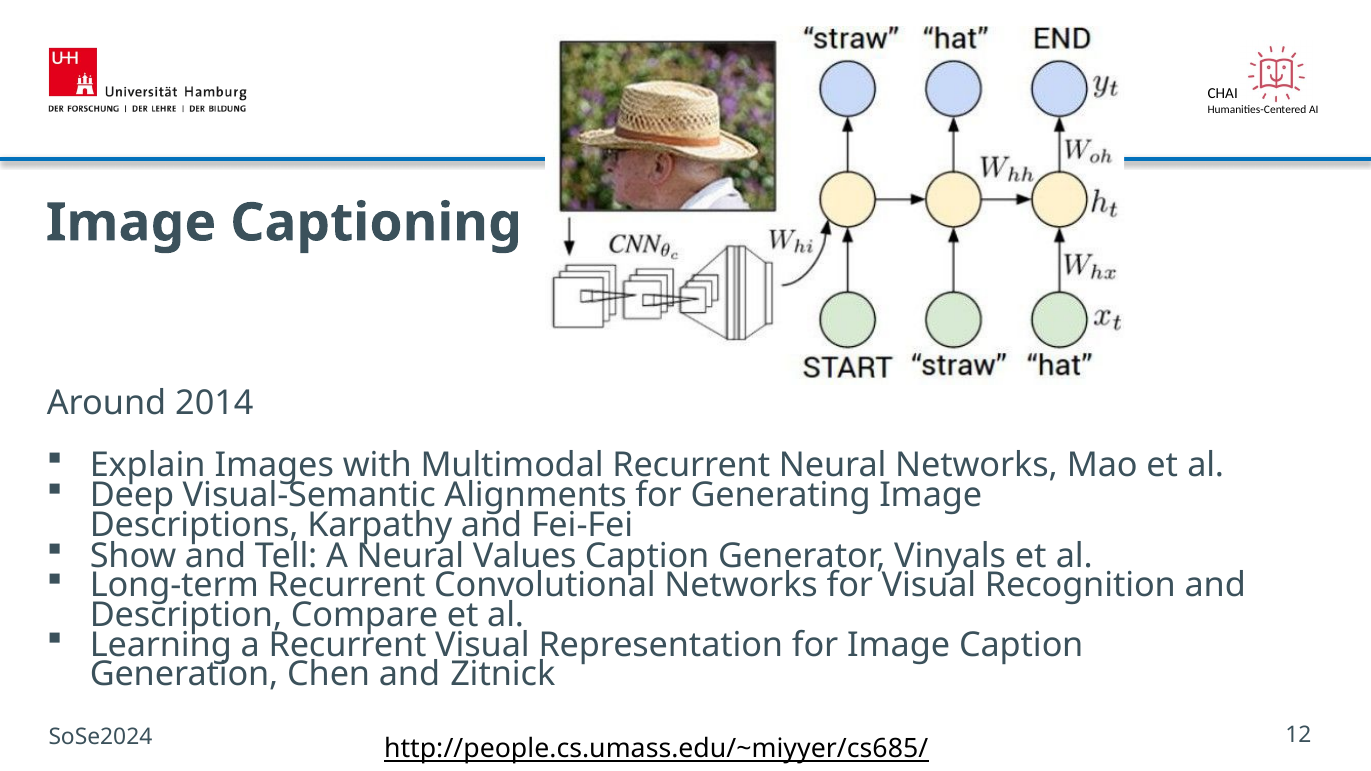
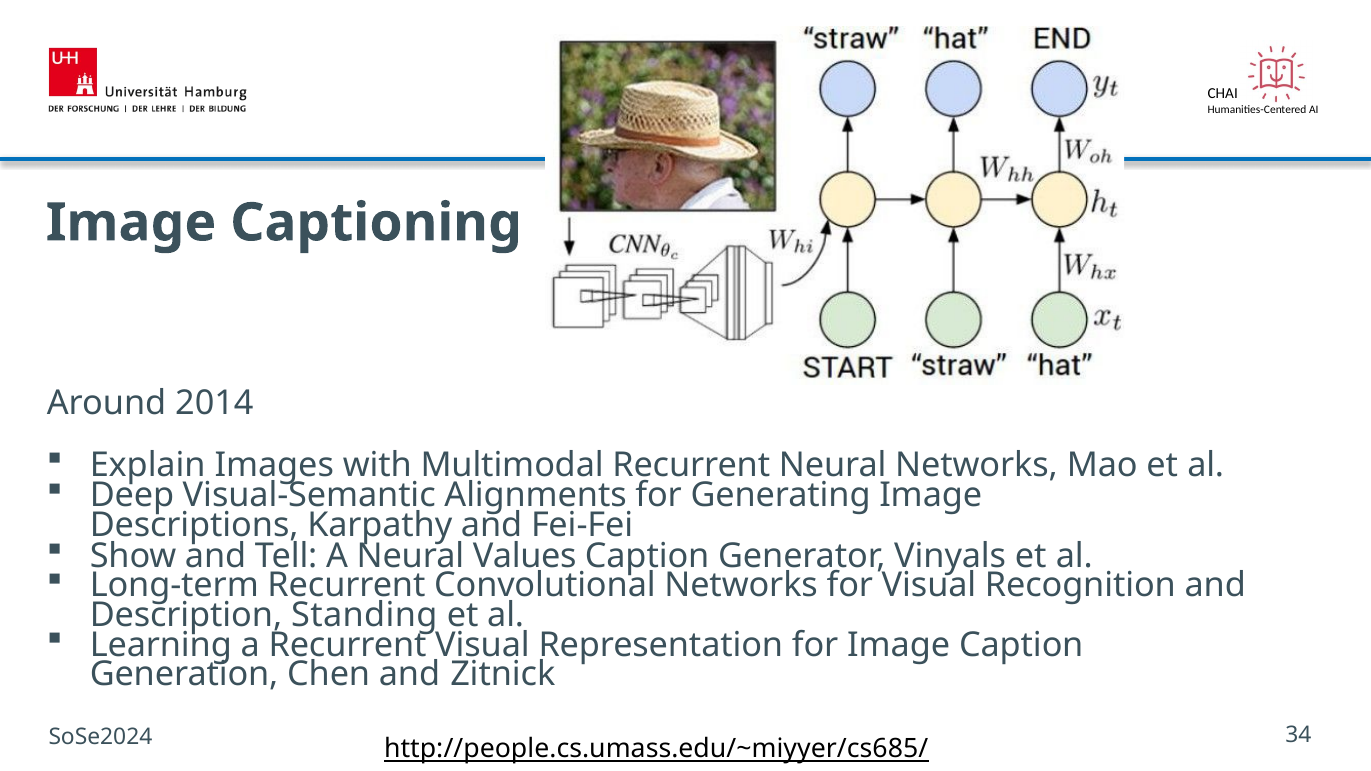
Compare: Compare -> Standing (364, 615)
12: 12 -> 34 (1298, 735)
